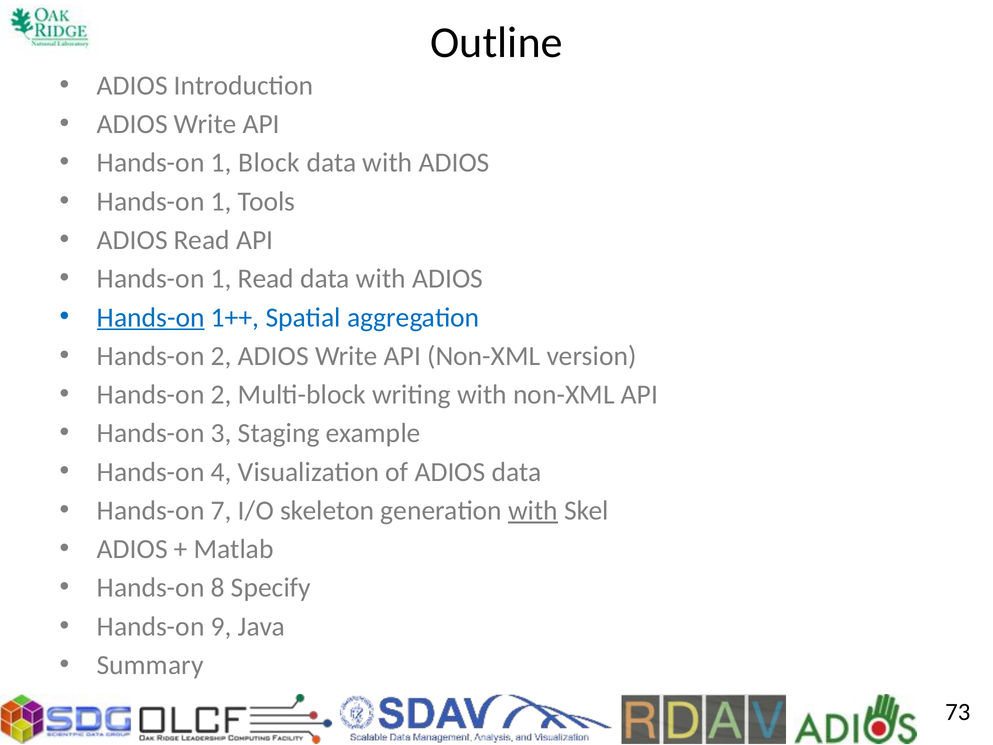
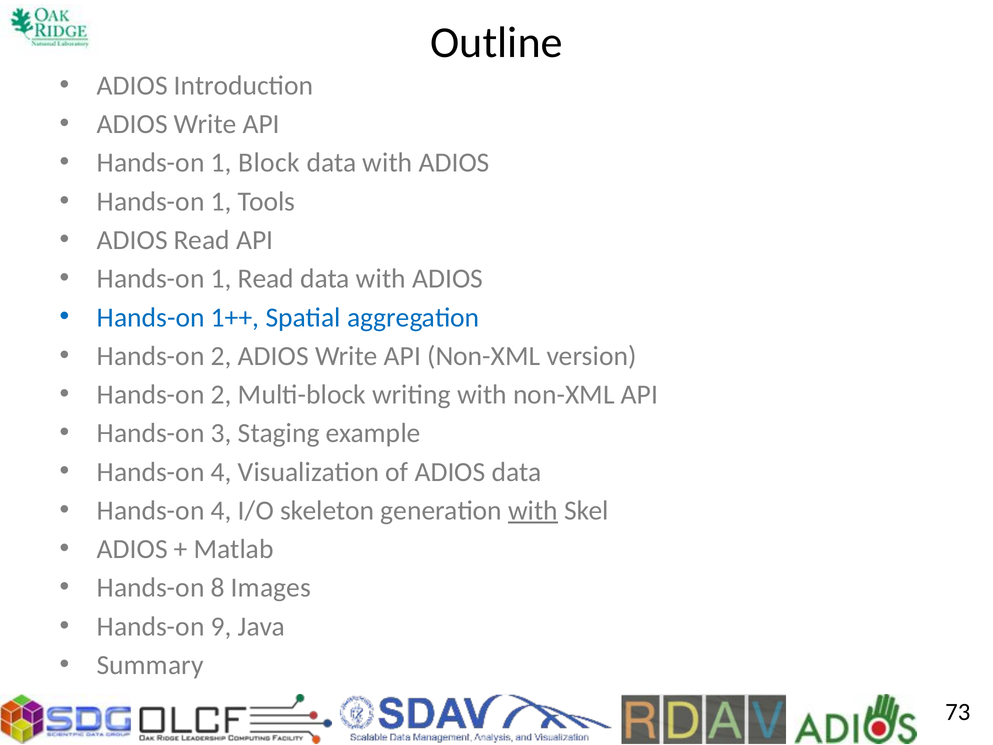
Hands-on underline: present -> none (151, 317)
7: 7 -> 4 (221, 510)
Specify: Specify -> Images (271, 588)
